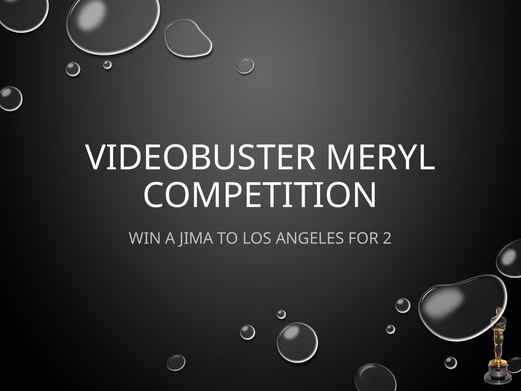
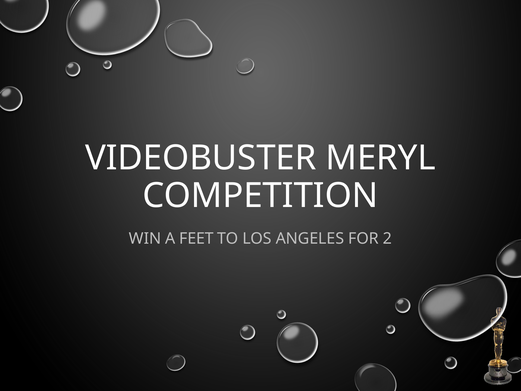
JIMA: JIMA -> FEET (196, 239)
